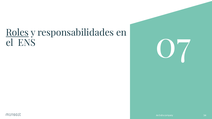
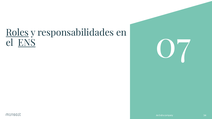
ENS underline: none -> present (27, 43)
